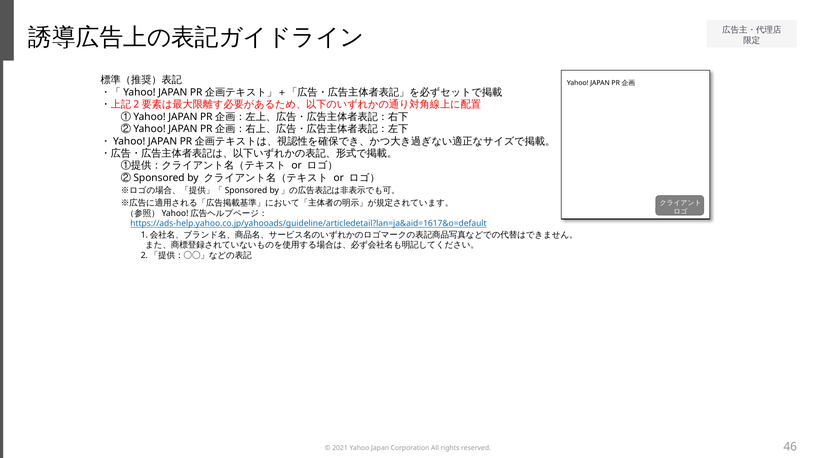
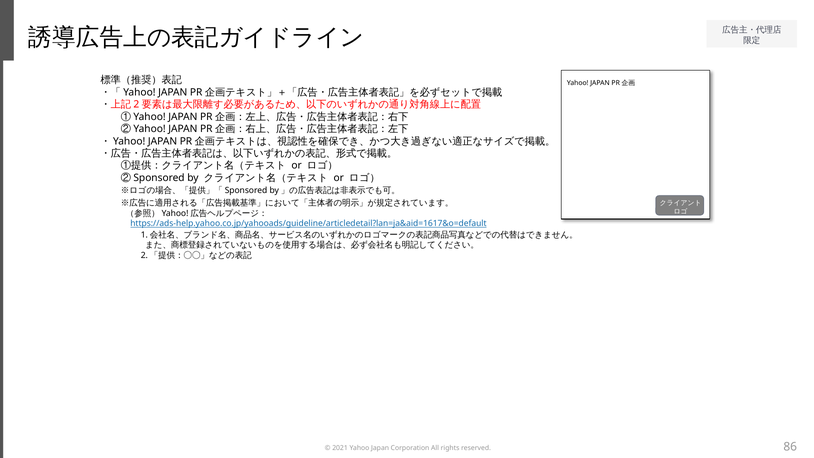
46: 46 -> 86 (790, 447)
